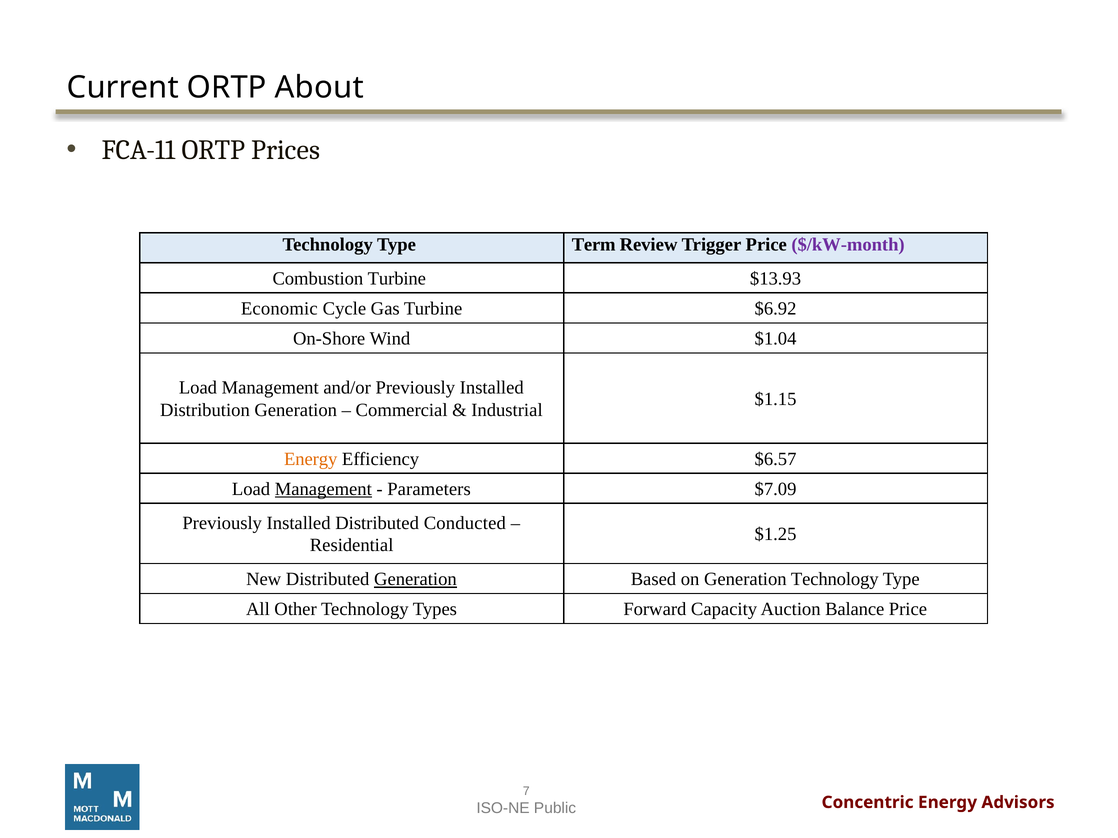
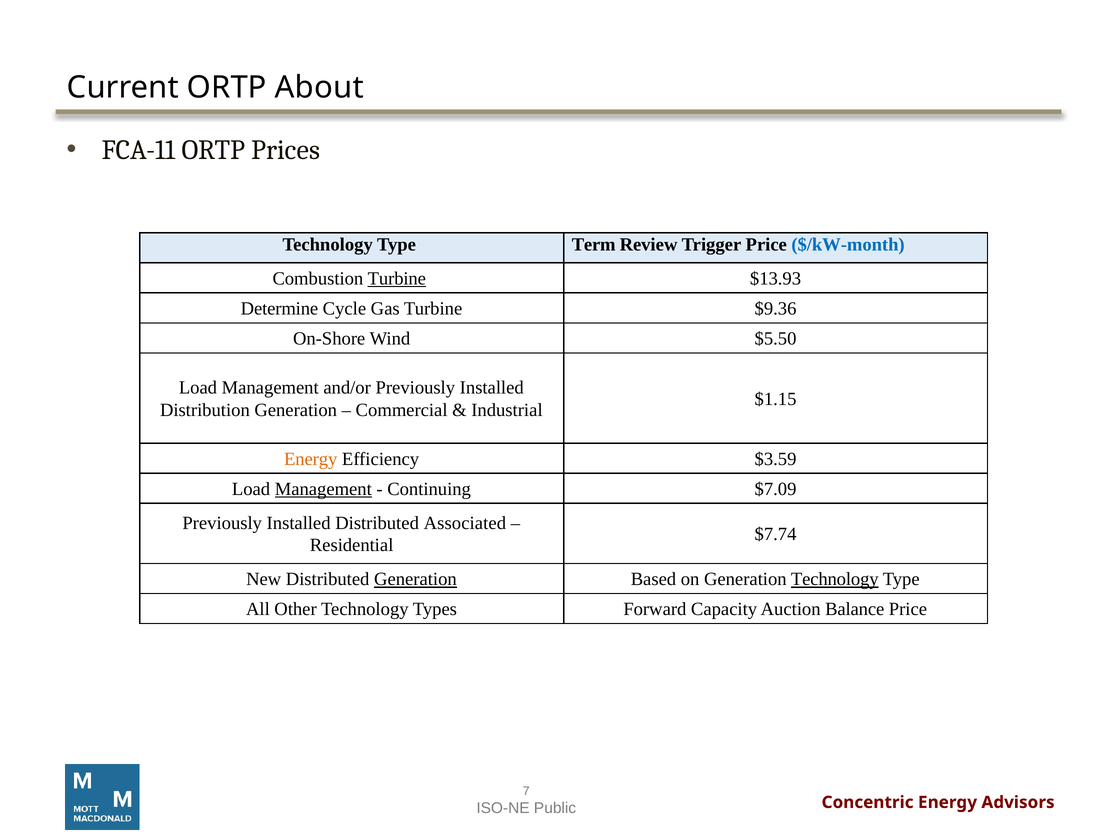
$/kW-month colour: purple -> blue (848, 245)
Turbine underline: none -> present (397, 279)
Economic: Economic -> Determine (279, 309)
$6.92: $6.92 -> $9.36 (776, 309)
$1.04: $1.04 -> $5.50 (776, 339)
$6.57: $6.57 -> $3.59 (776, 459)
Parameters: Parameters -> Continuing (429, 489)
Conducted: Conducted -> Associated (465, 523)
$1.25: $1.25 -> $7.74 (776, 534)
Technology underline: none -> present (835, 580)
